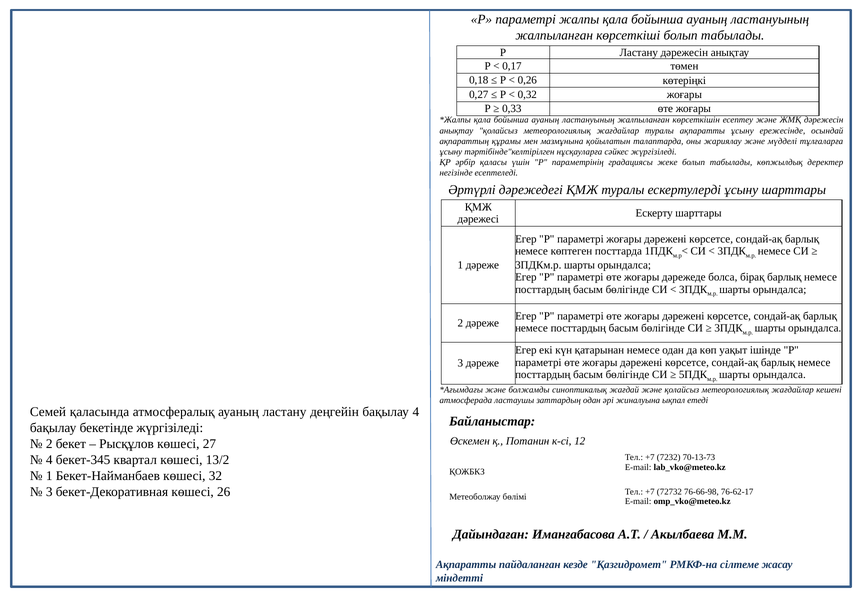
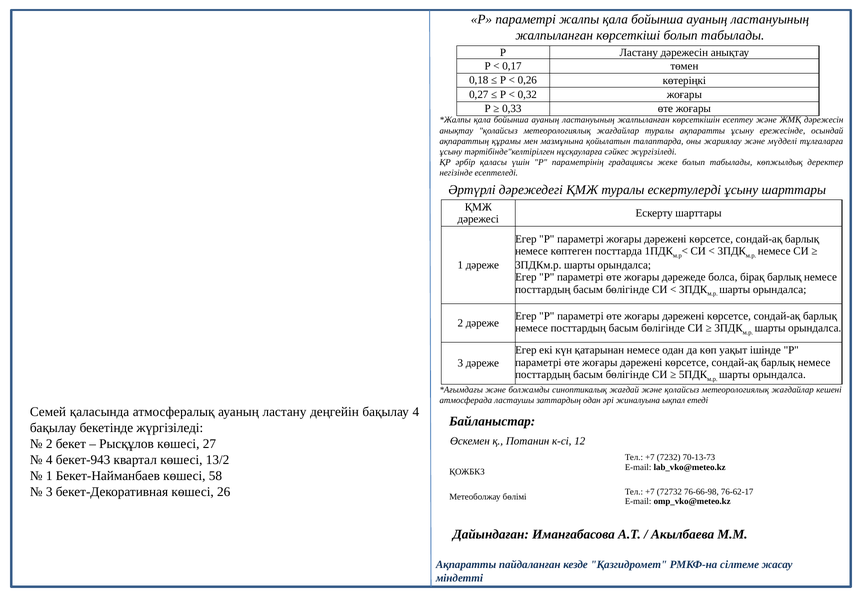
бекет-345: бекет-345 -> бекет-943 (83, 460)
32: 32 -> 58 (215, 476)
